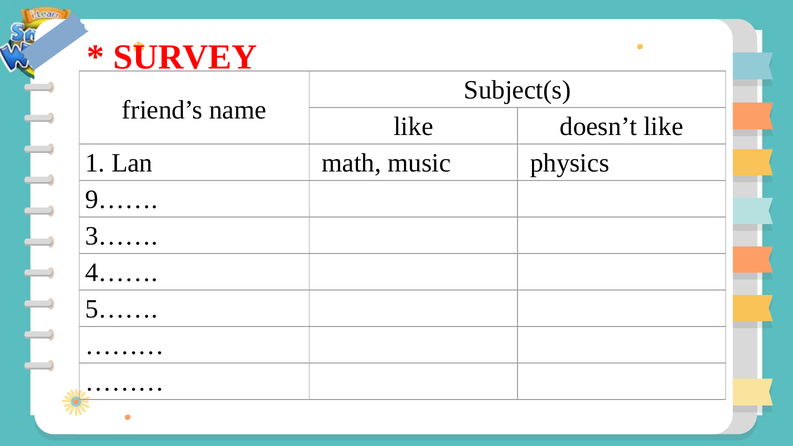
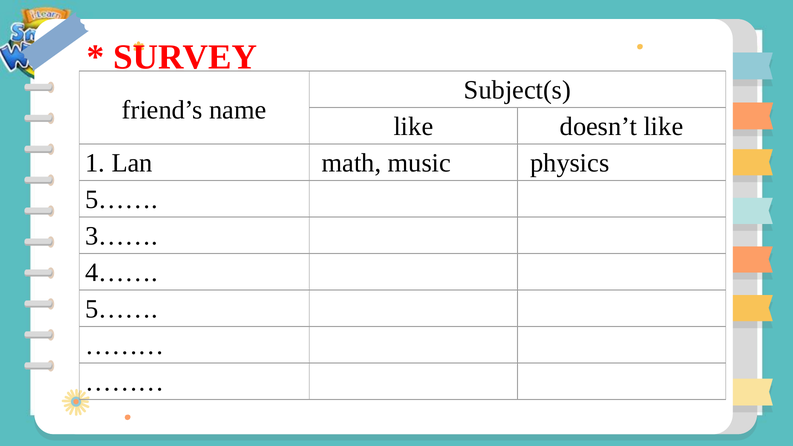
9……: 9…… -> 5…… (121, 200)
